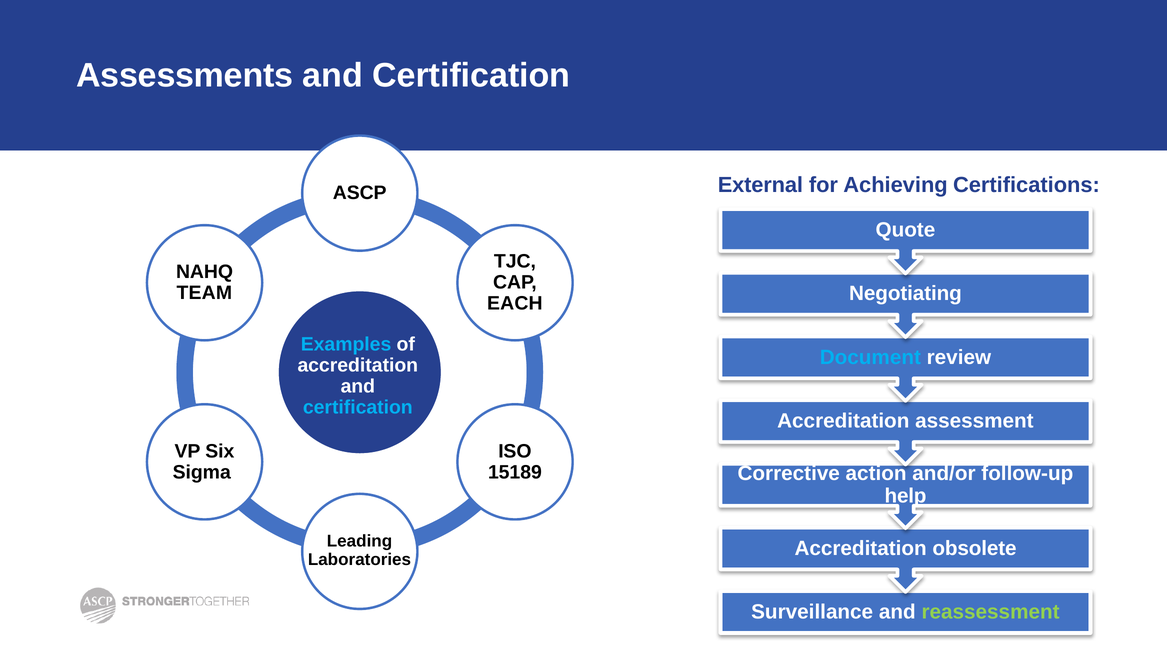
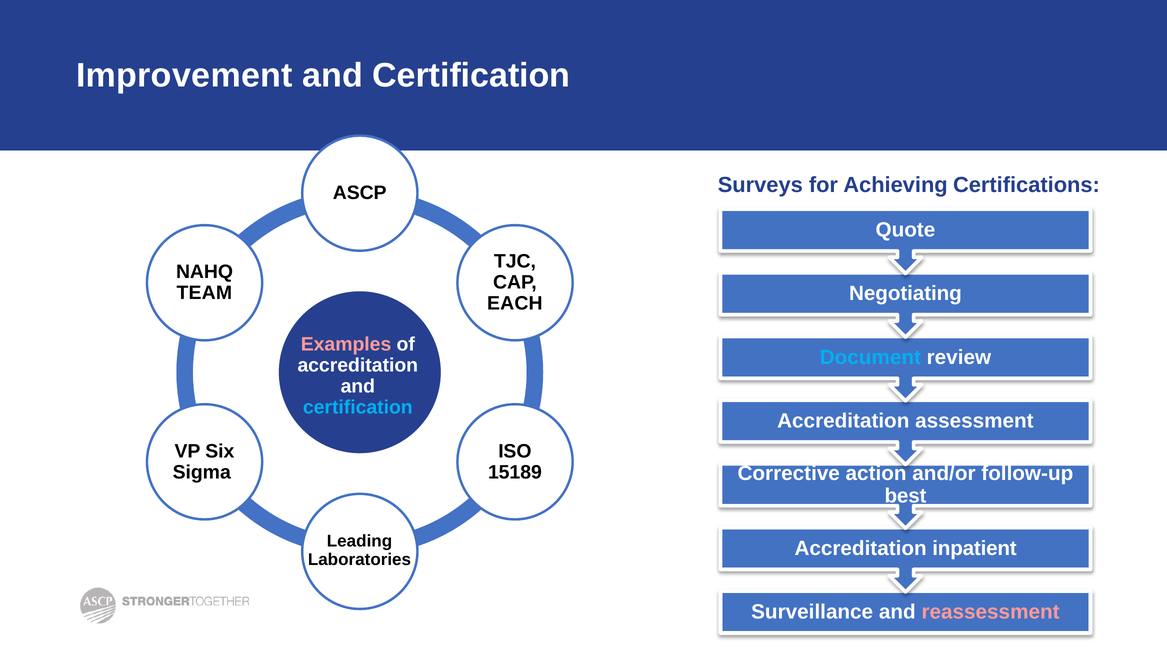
Assessments: Assessments -> Improvement (184, 76)
External: External -> Surveys (760, 185)
Examples colour: light blue -> pink (346, 345)
help: help -> best (906, 496)
obsolete: obsolete -> inpatient (975, 549)
reassessment colour: light green -> pink (991, 612)
